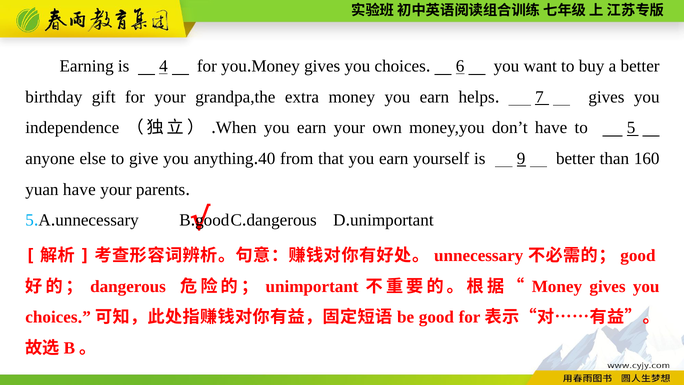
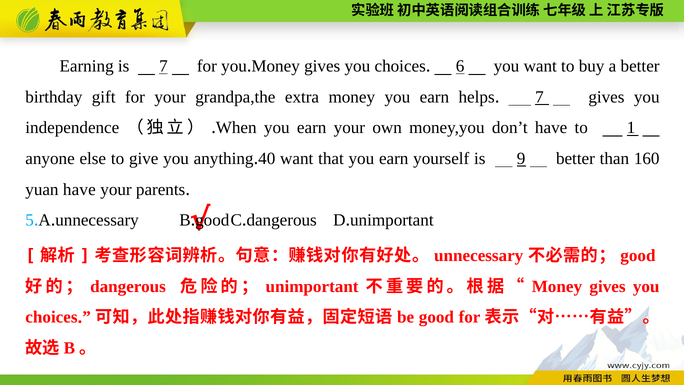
is 4: 4 -> 7 (163, 66)
to 5: 5 -> 1 (631, 128)
from: from -> want (297, 159)
